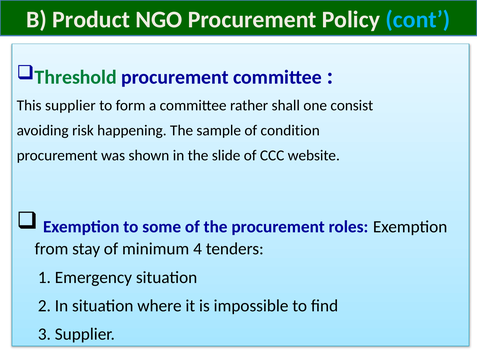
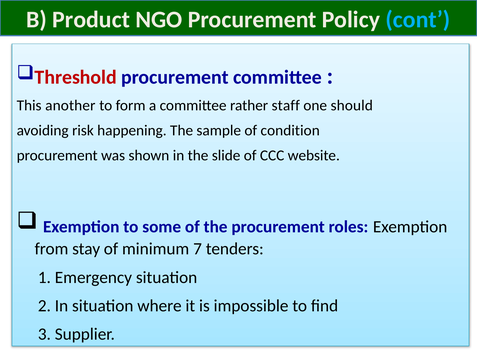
Threshold colour: green -> red (76, 77)
This supplier: supplier -> another (70, 105)
shall: shall -> staff (286, 105)
consist: consist -> should (352, 105)
4: 4 -> 7 (198, 249)
